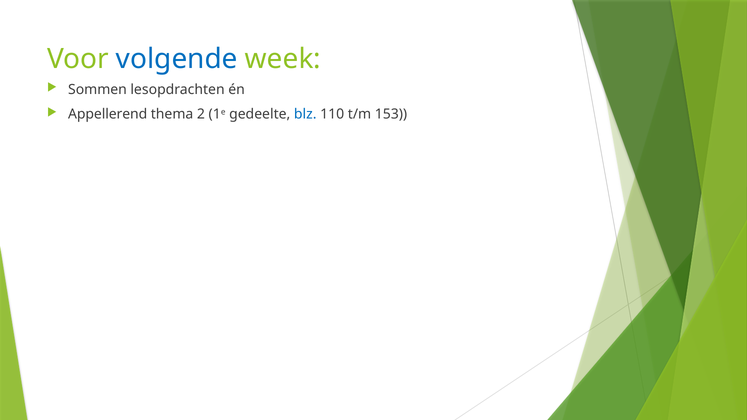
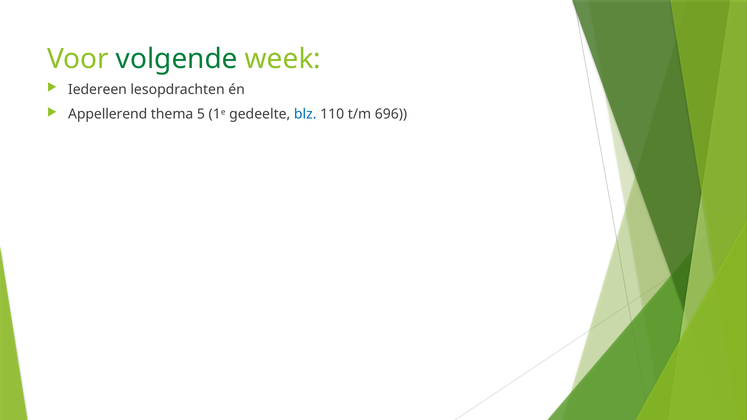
volgende colour: blue -> green (177, 59)
Sommen: Sommen -> Iedereen (97, 90)
2: 2 -> 5 (201, 114)
153: 153 -> 696 (391, 114)
